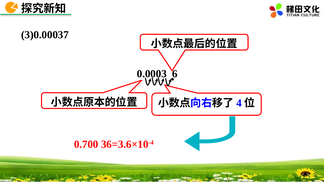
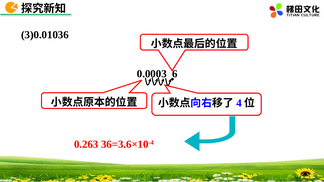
3)0.00037: 3)0.00037 -> 3)0.01036 (45, 35)
0.700: 0.700 -> 0.263 (86, 144)
